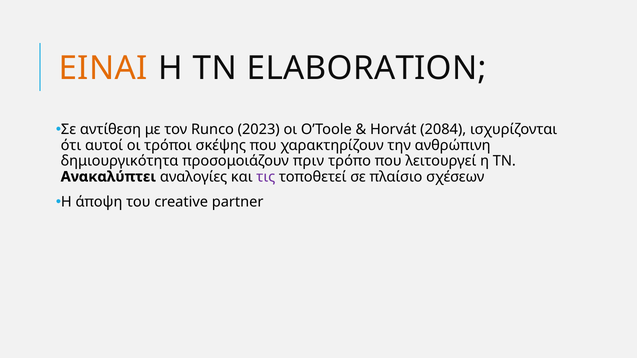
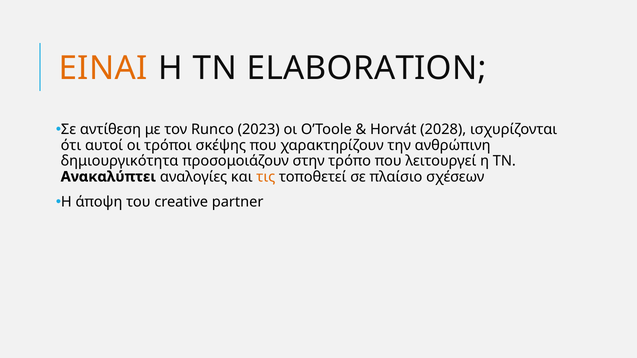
2084: 2084 -> 2028 (443, 130)
πριν: πριν -> στην (309, 161)
τις colour: purple -> orange (266, 177)
